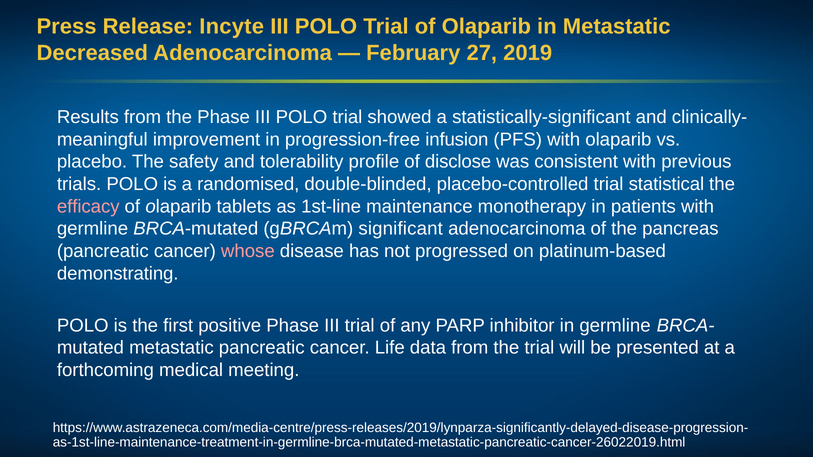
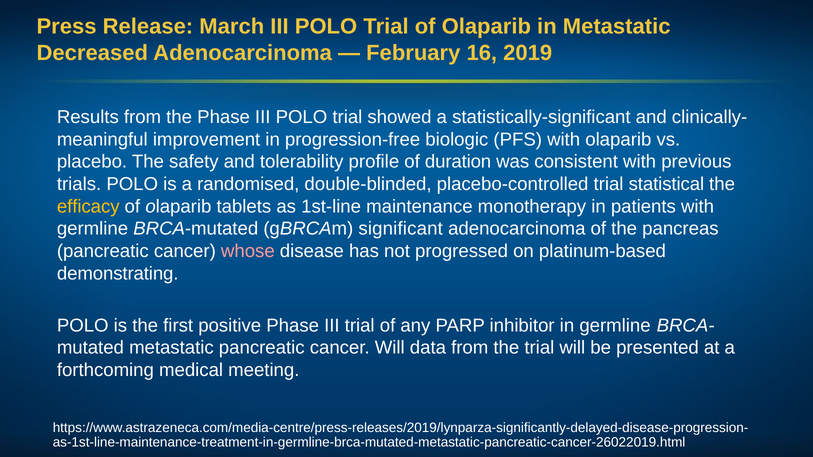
Incyte: Incyte -> March (232, 26)
27: 27 -> 16 (482, 53)
infusion: infusion -> biologic (457, 139)
disclose: disclose -> duration (458, 162)
efficacy colour: pink -> yellow (88, 207)
cancer Life: Life -> Will (390, 348)
